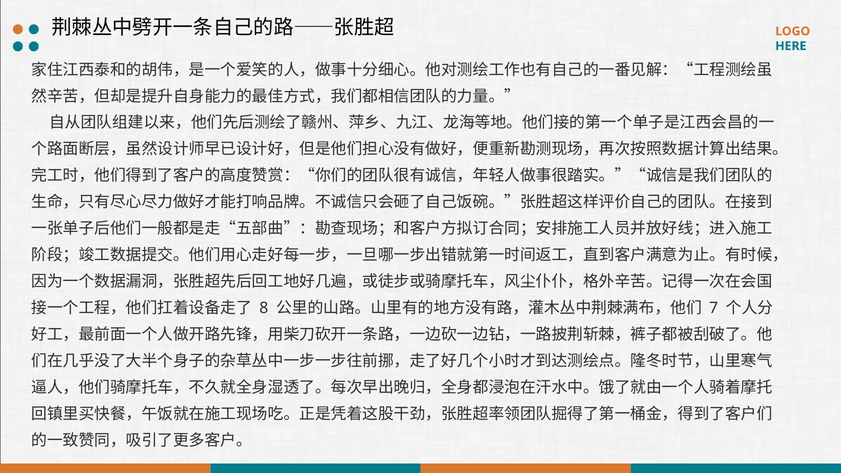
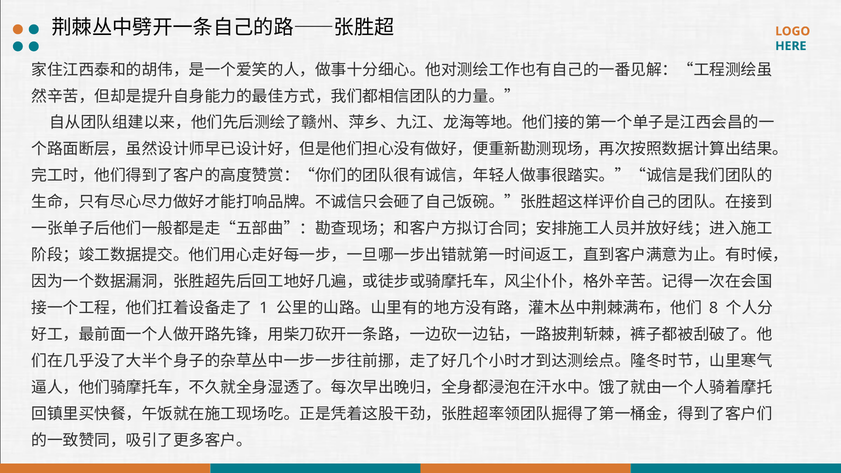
8: 8 -> 1 (264, 308)
7: 7 -> 8 (714, 308)
